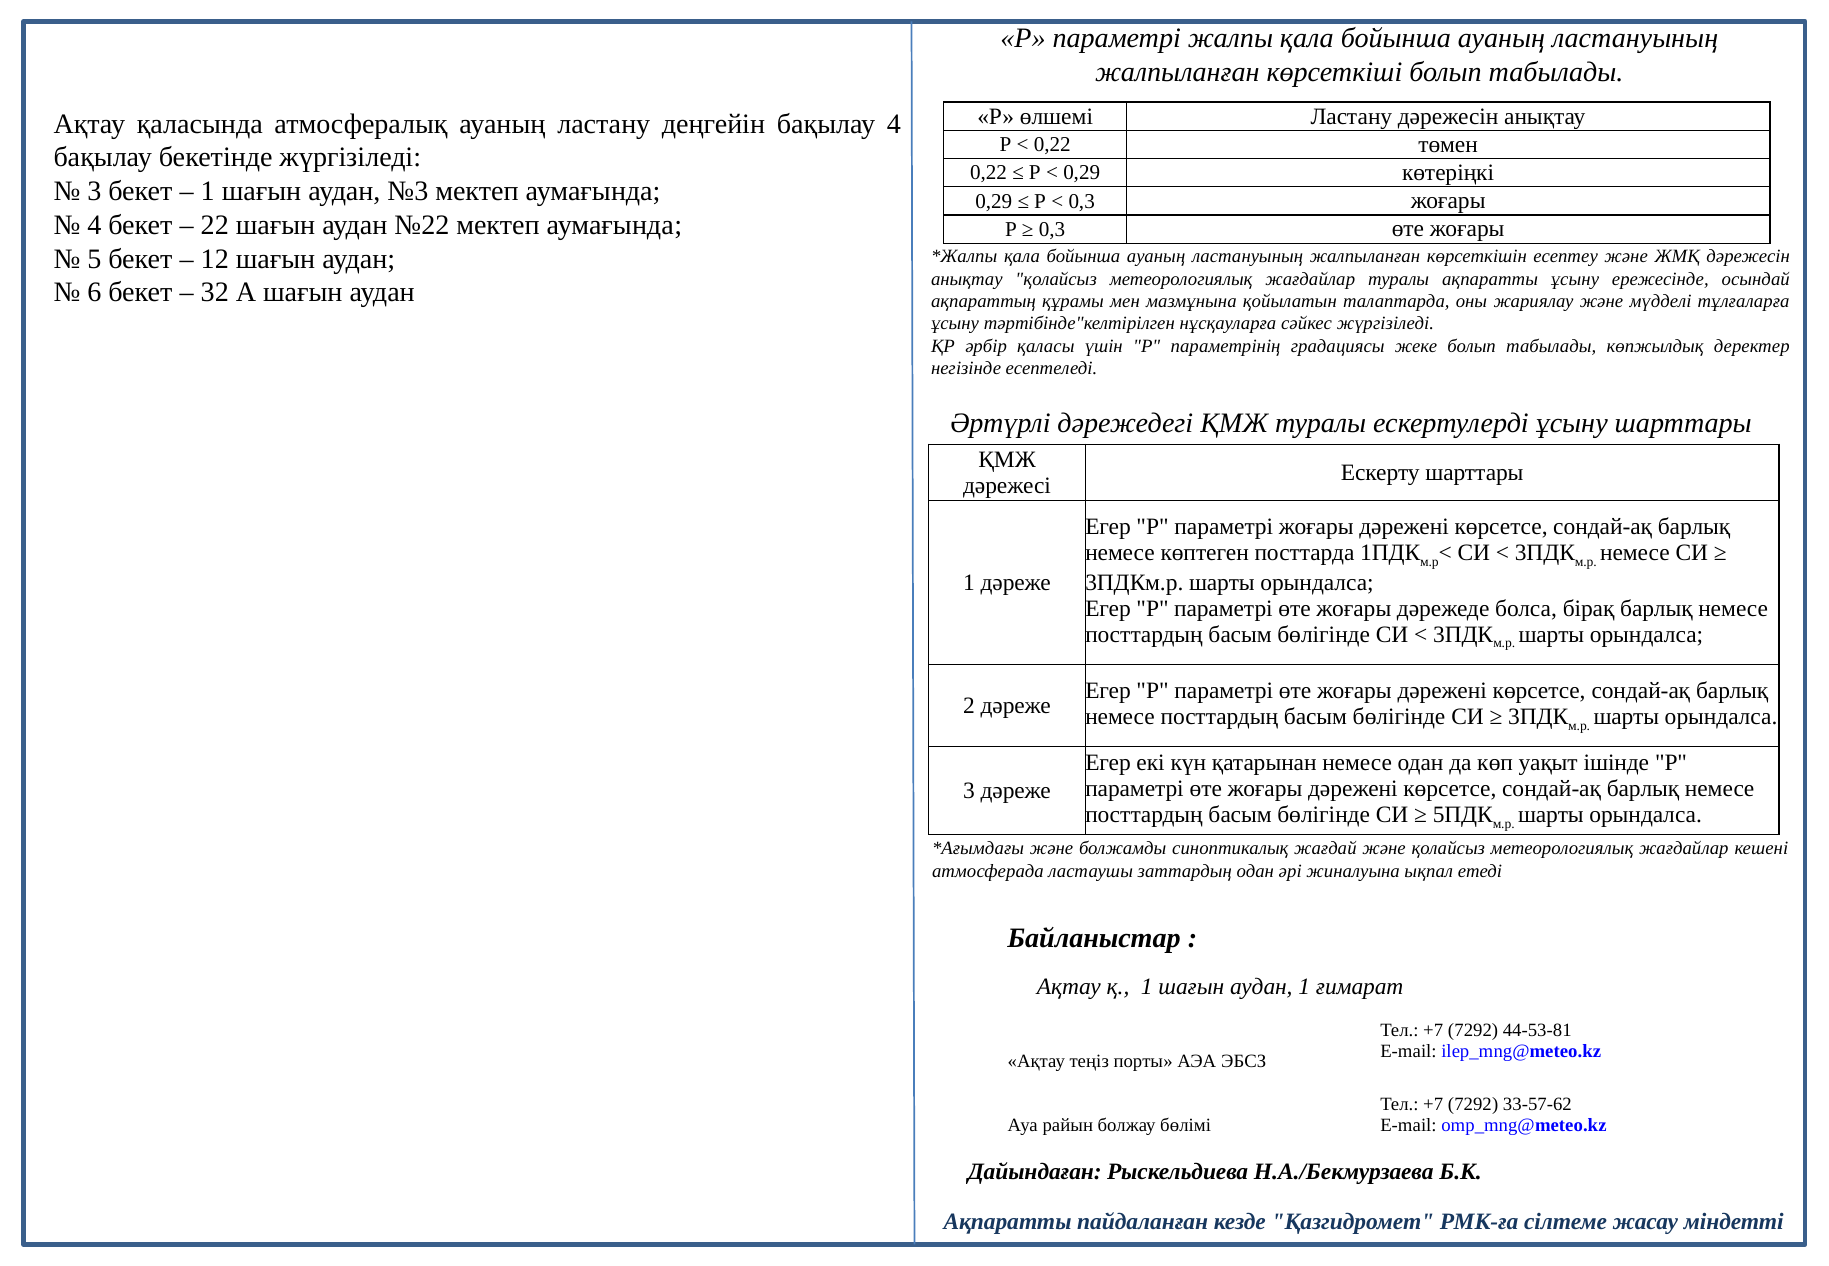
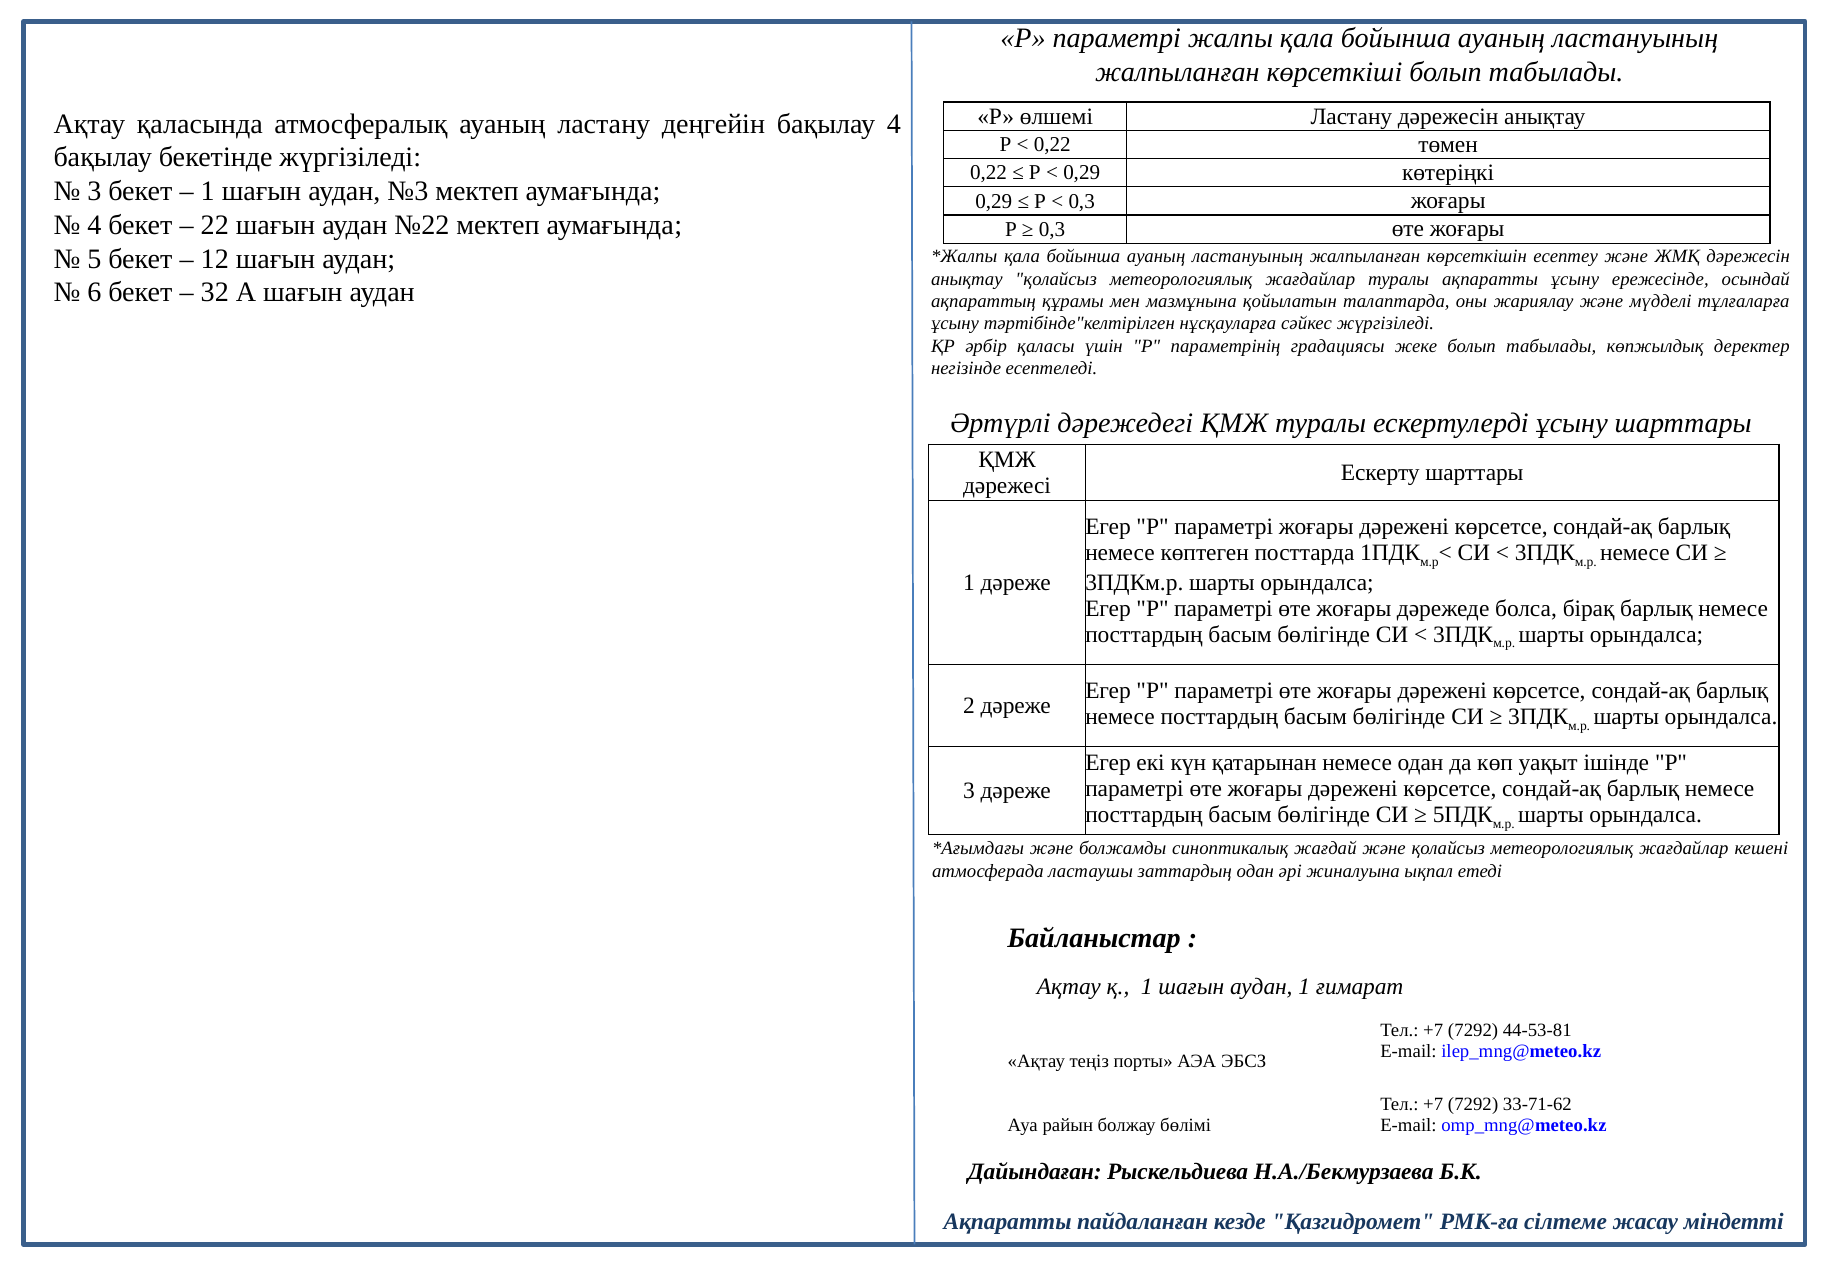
33-57-62: 33-57-62 -> 33-71-62 (1537, 1105)
